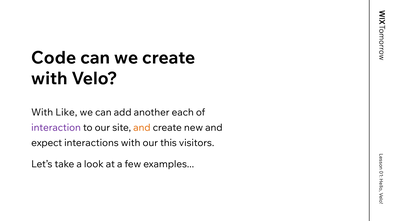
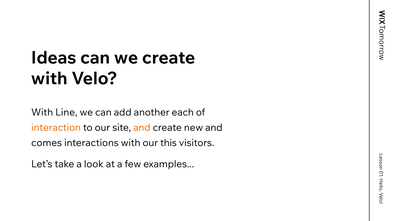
Code: Code -> Ideas (54, 58)
Like: Like -> Line (66, 113)
interaction colour: purple -> orange (56, 128)
expect: expect -> comes (47, 143)
